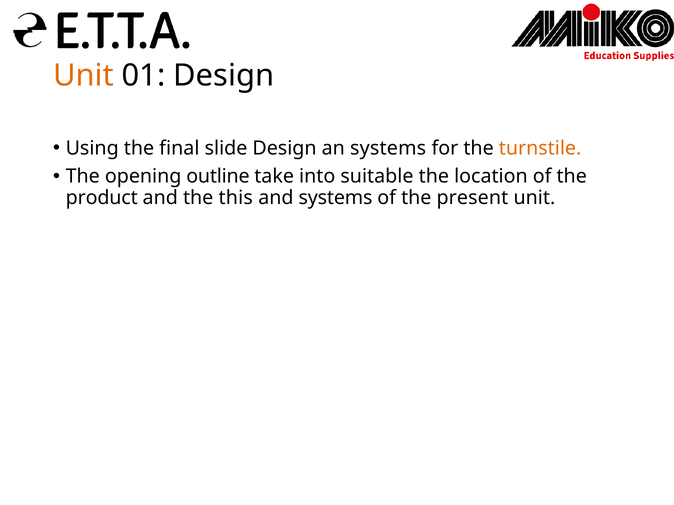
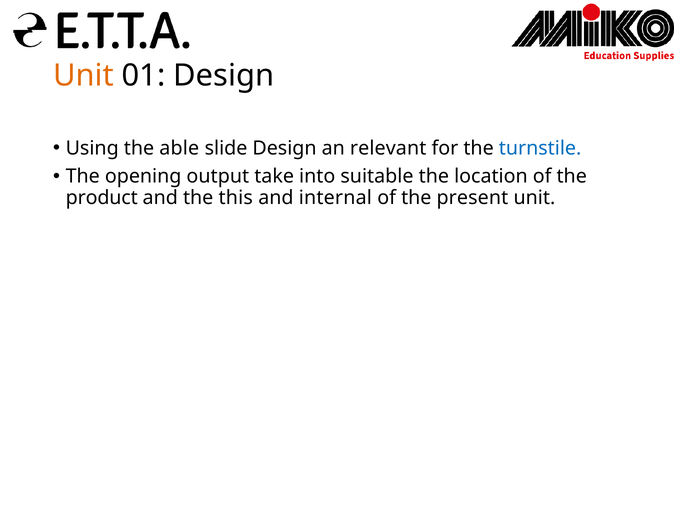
final: final -> able (179, 148)
an systems: systems -> relevant (388, 148)
turnstile colour: orange -> blue (540, 148)
outline: outline -> output (218, 177)
and systems: systems -> internal (335, 198)
